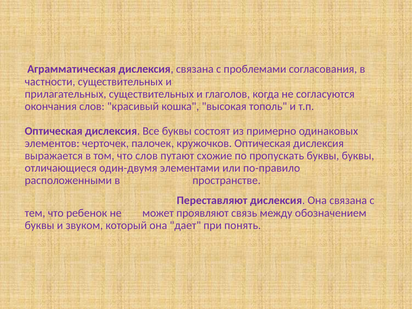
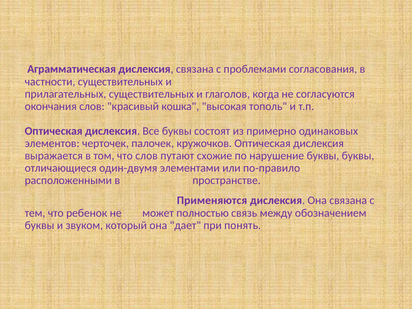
пропускать: пропускать -> нарушение (277, 156)
Переставляют: Переставляют -> Применяются (212, 200)
проявляют: проявляют -> полностью (203, 213)
